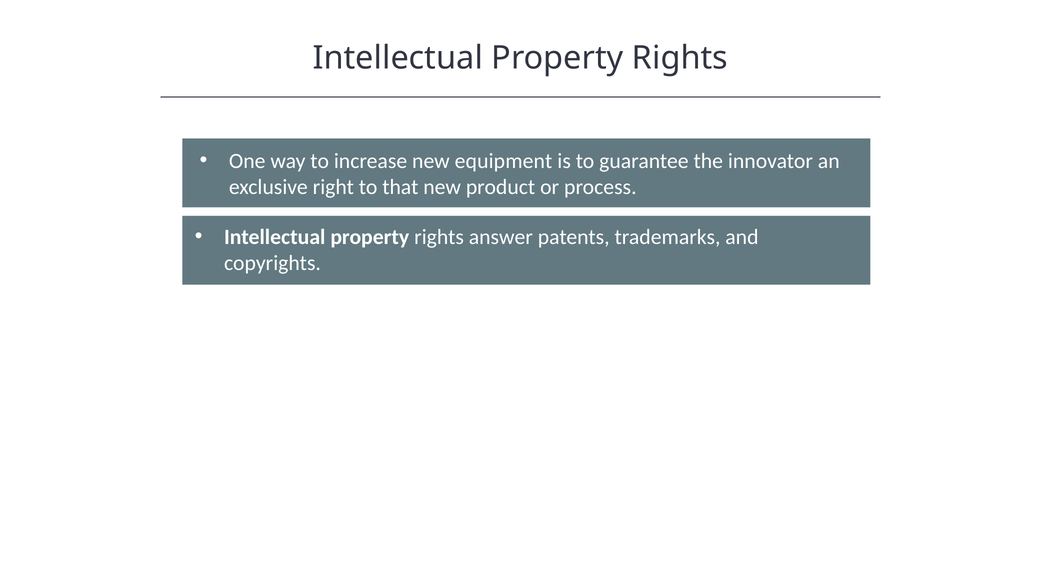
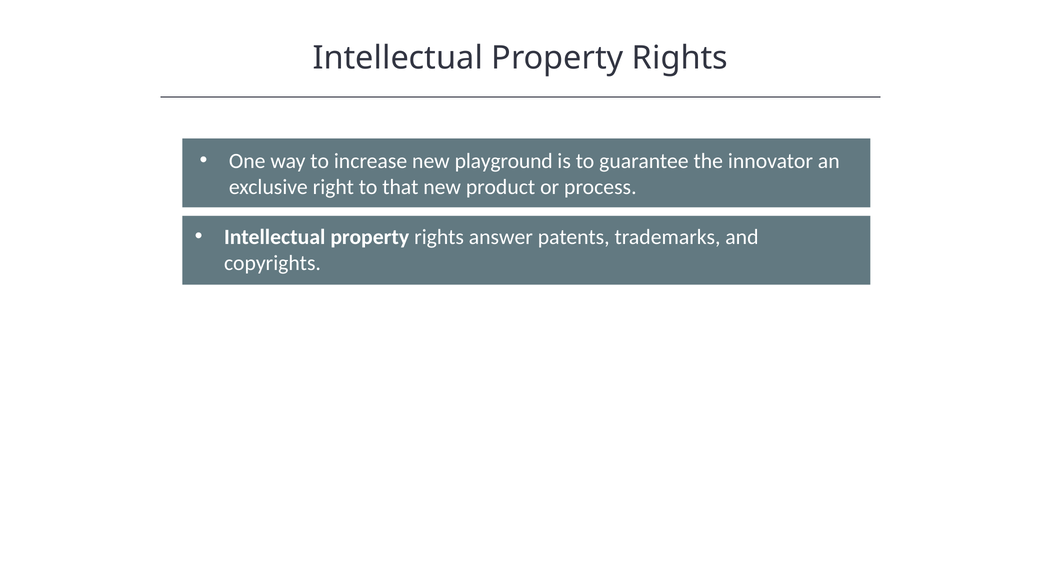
equipment: equipment -> playground (504, 161)
